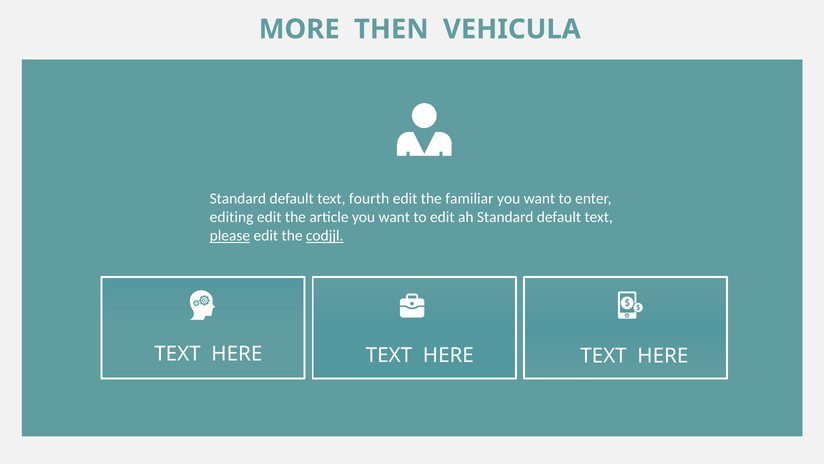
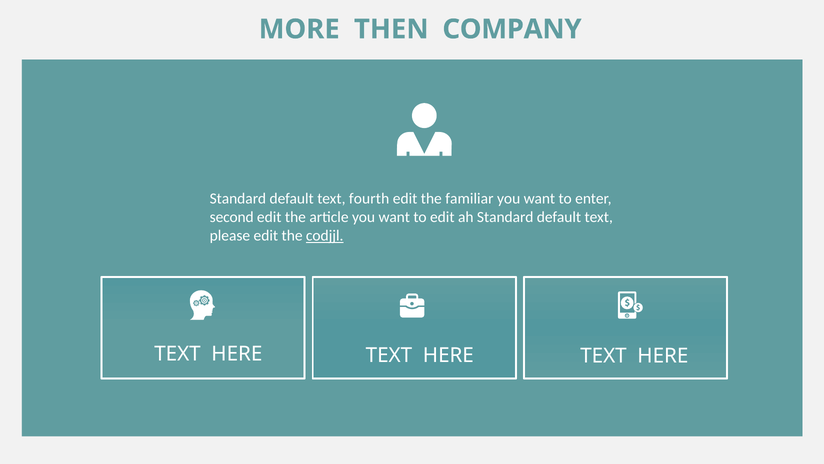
VEHICULA: VEHICULA -> COMPANY (512, 29)
editing: editing -> second (232, 217)
please underline: present -> none (230, 236)
